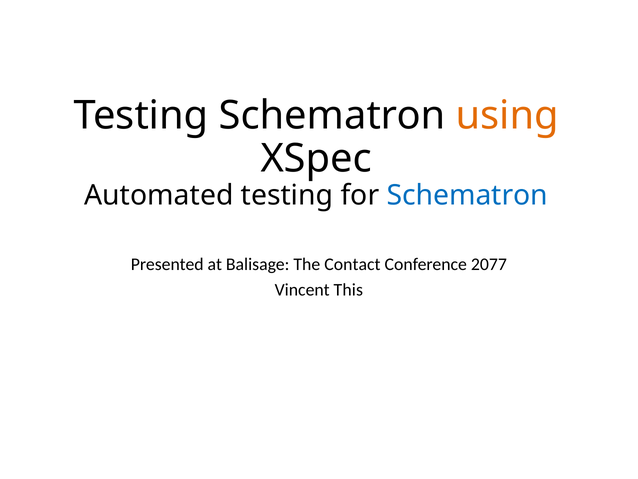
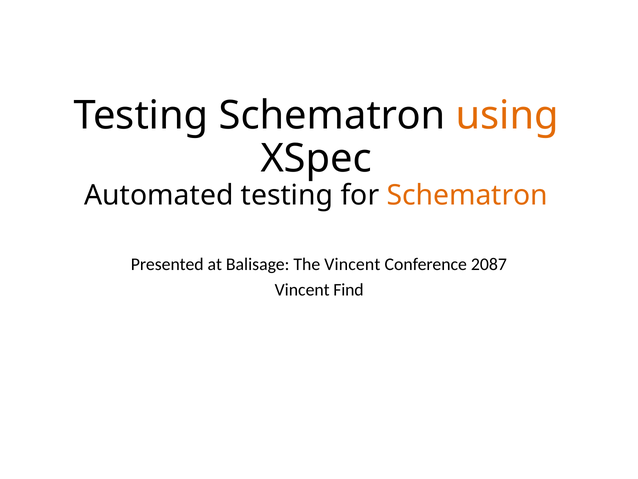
Schematron colour: blue -> orange (467, 195)
The Contact: Contact -> Vincent (352, 264)
2077: 2077 -> 2087 (489, 264)
This: This -> Find (348, 290)
